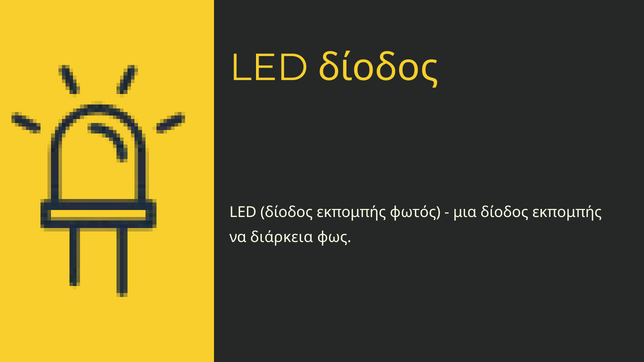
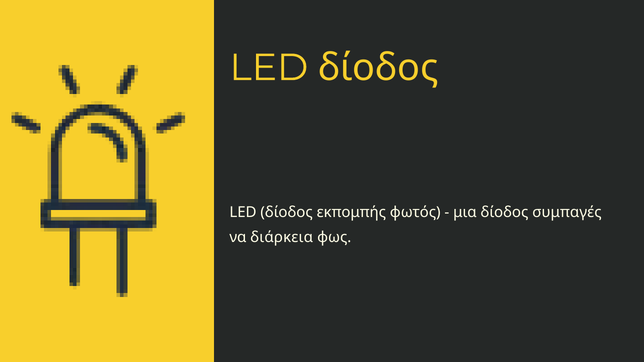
μια δίοδος εκπομπής: εκπομπής -> συμπαγές (567, 212)
